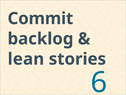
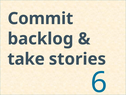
lean: lean -> take (26, 59)
